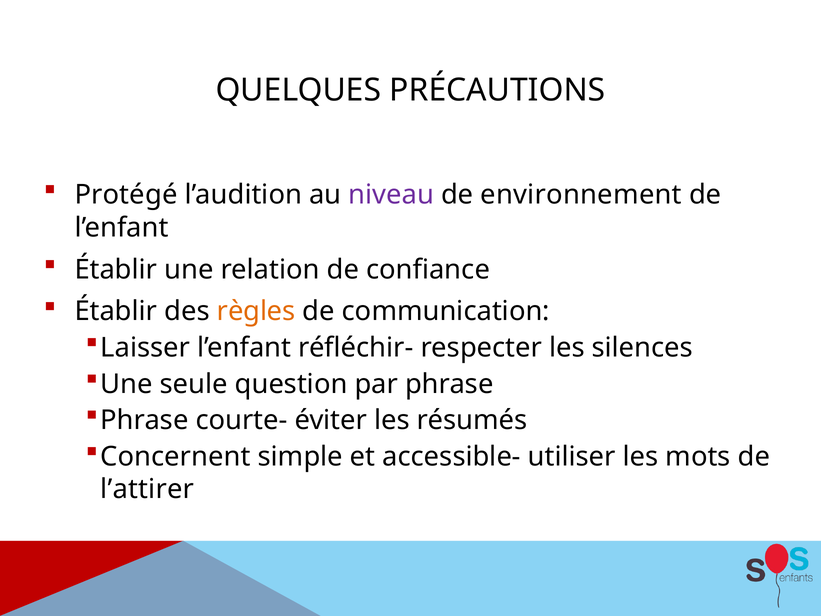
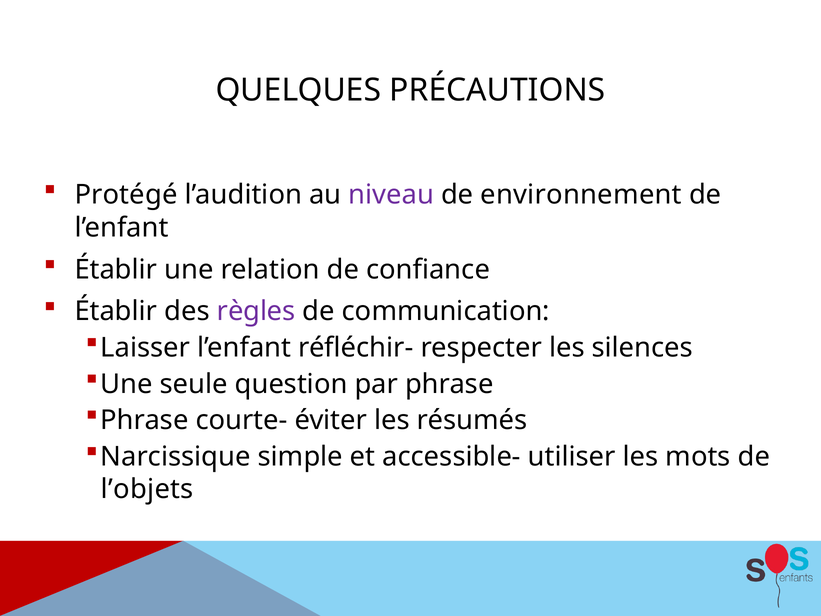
règles colour: orange -> purple (256, 311)
Concernent: Concernent -> Narcissique (176, 456)
l’attirer: l’attirer -> l’objets (147, 489)
